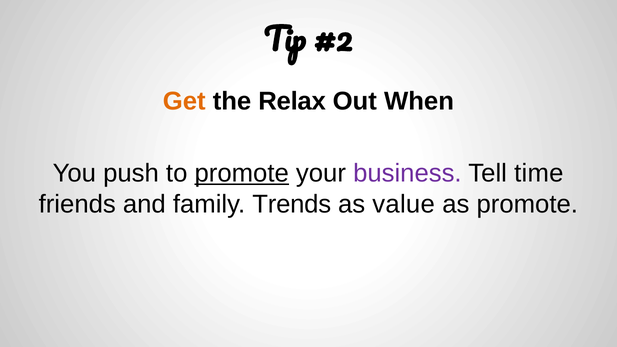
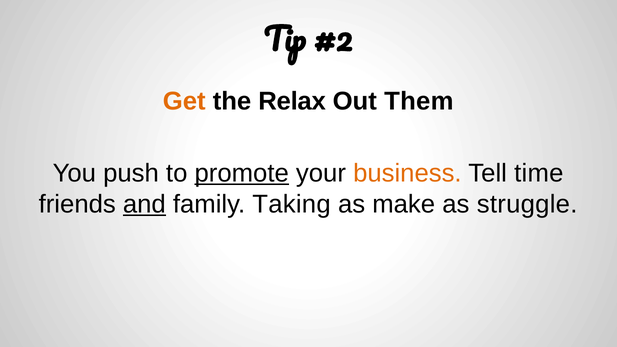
When: When -> Them (419, 101)
business colour: purple -> orange (407, 173)
and underline: none -> present (144, 204)
Trends: Trends -> Taking (292, 204)
value: value -> make (404, 204)
as promote: promote -> struggle (527, 204)
